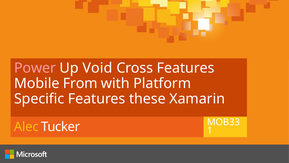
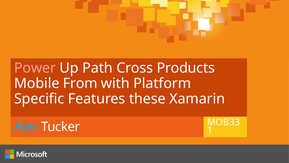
Void: Void -> Path (98, 68)
Cross Features: Features -> Products (186, 68)
Alec colour: yellow -> light blue (26, 126)
